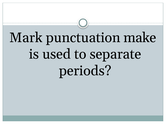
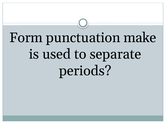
Mark: Mark -> Form (26, 38)
